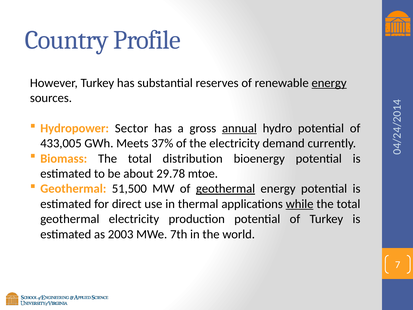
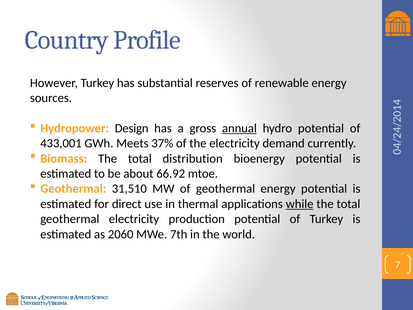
energy underline: present -> none (329, 83)
Sector: Sector -> Design (132, 128)
433,005: 433,005 -> 433,001 (61, 143)
29.78: 29.78 -> 66.92 (171, 174)
51,500: 51,500 -> 31,510 (129, 189)
geothermal underline: present -> none (226, 189)
2003: 2003 -> 2060 (121, 234)
